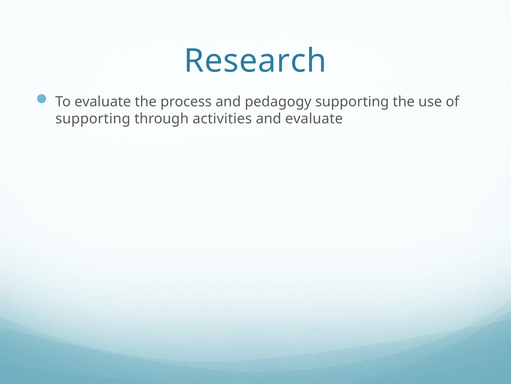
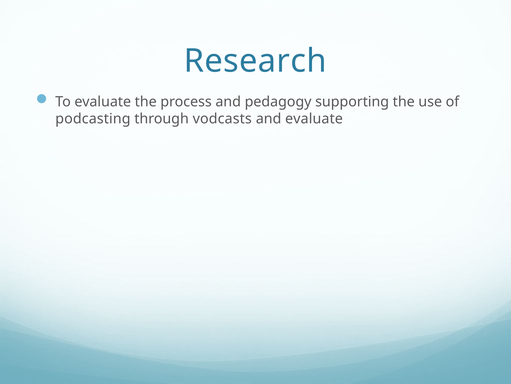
supporting: supporting -> podcasting (93, 119)
activities: activities -> vodcasts (222, 119)
